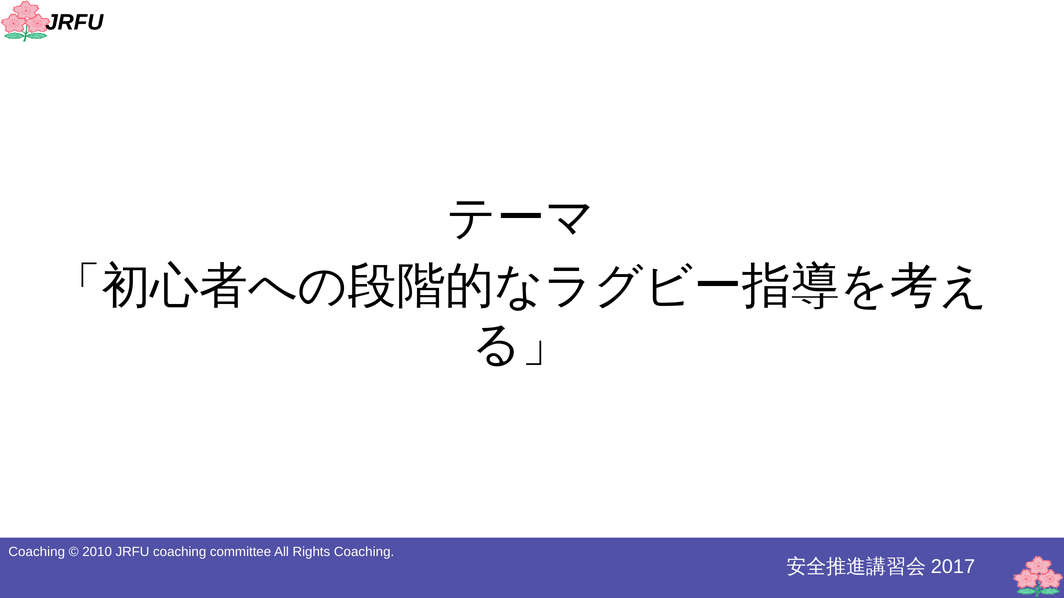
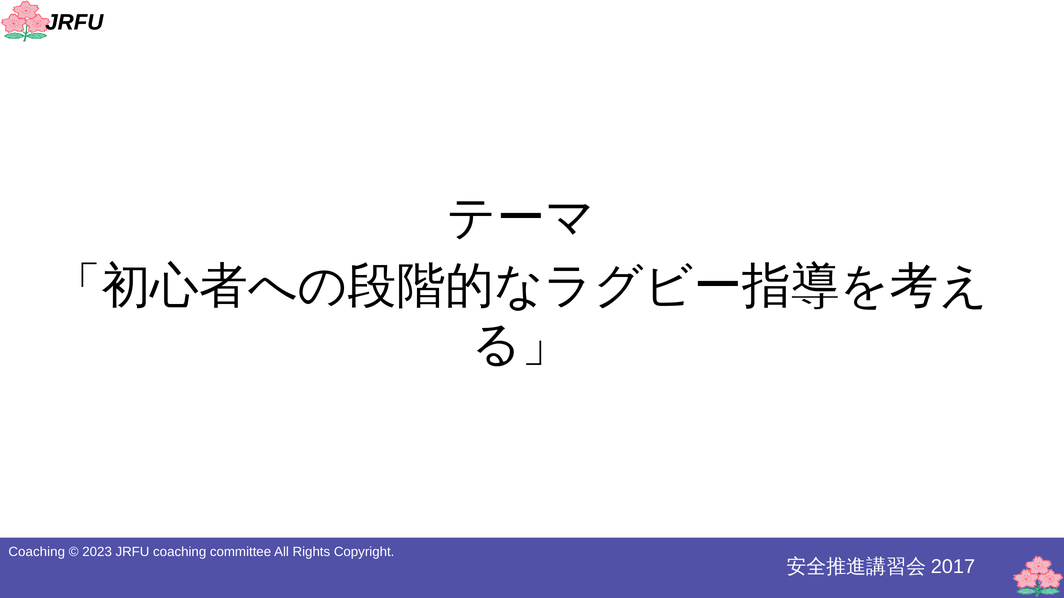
2010: 2010 -> 2023 (97, 552)
Rights Coaching: Coaching -> Copyright (364, 552)
